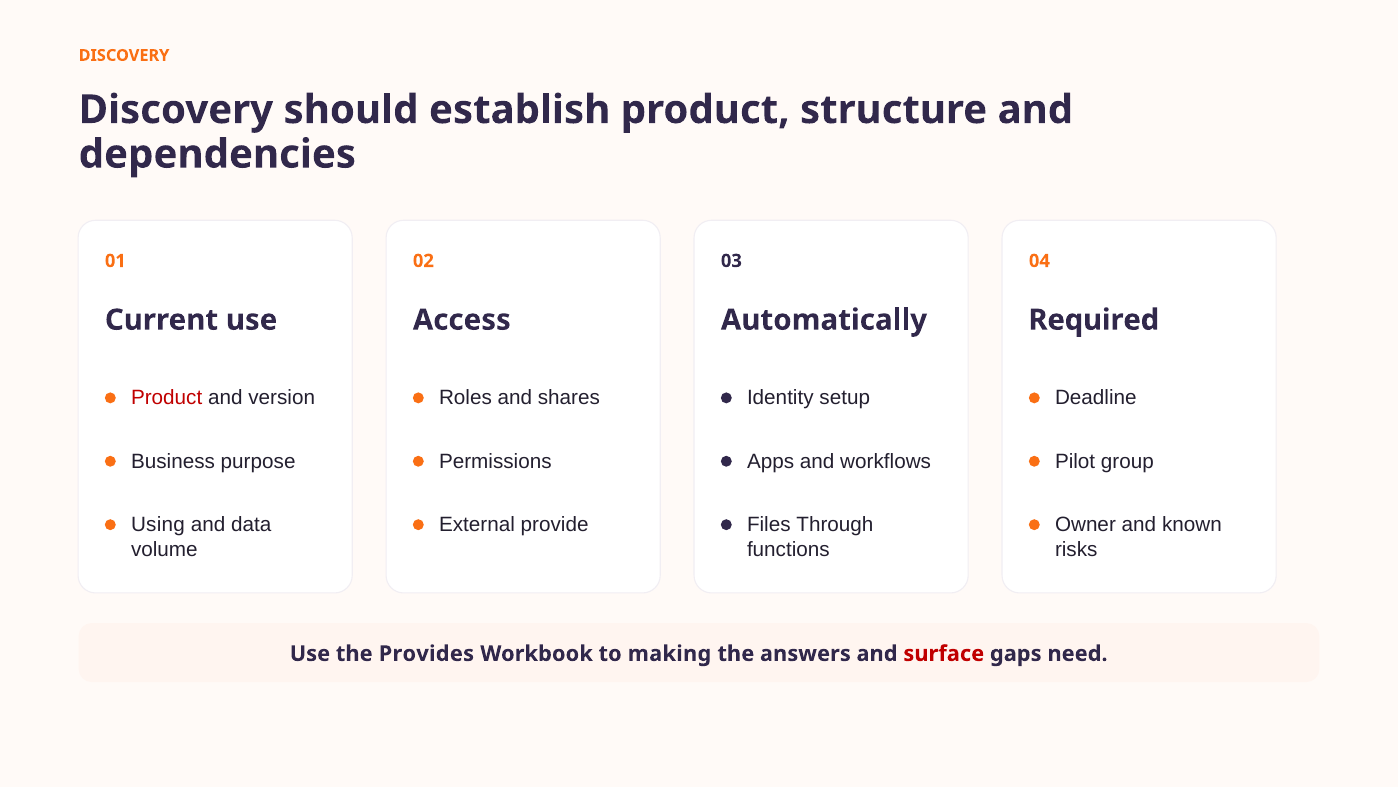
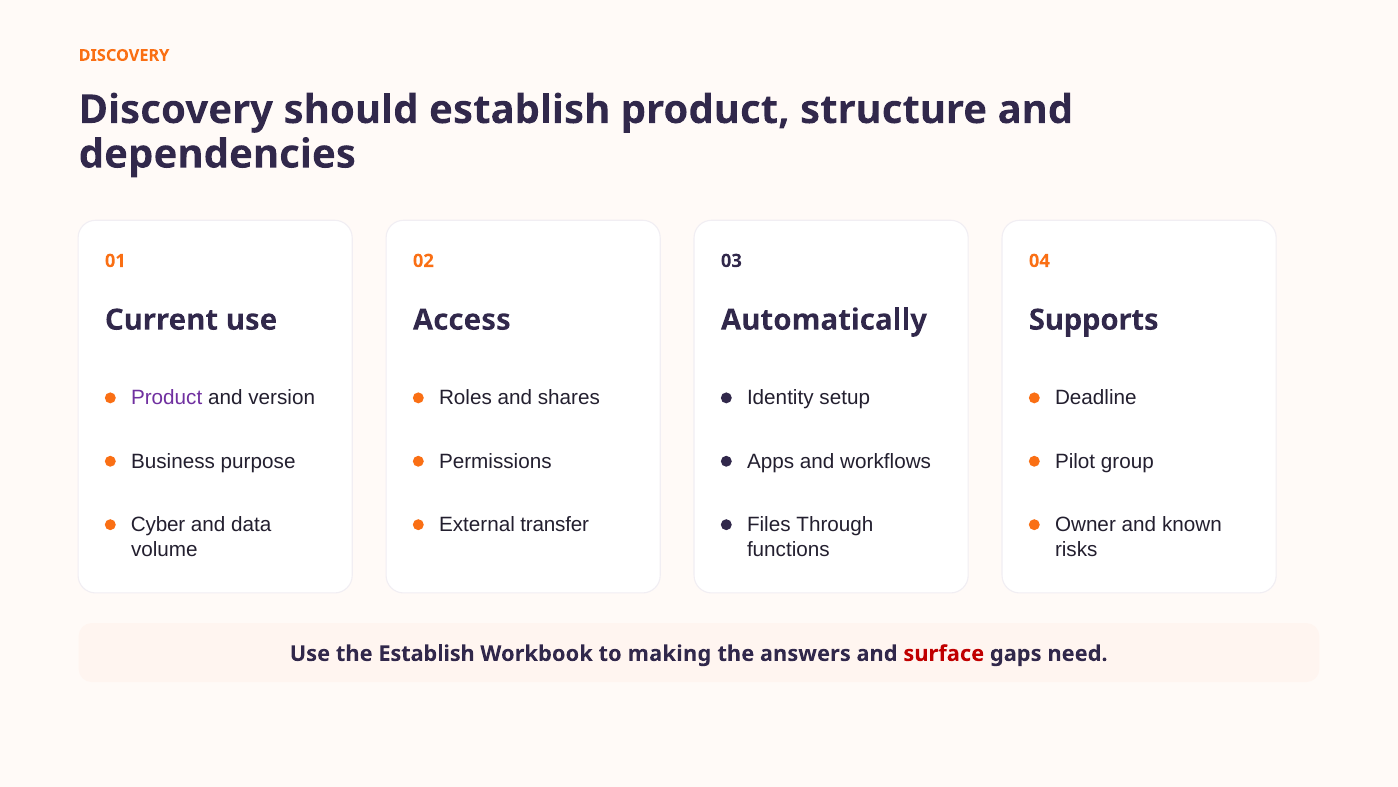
Required: Required -> Supports (1094, 320)
Product colour: red -> purple (167, 398)
Using: Using -> Cyber (158, 524)
provide: provide -> transfer (555, 524)
the Provides: Provides -> Establish (427, 653)
